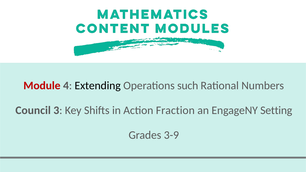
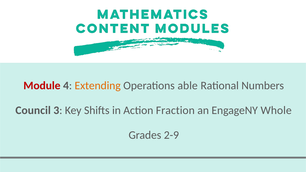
Extending colour: black -> orange (98, 86)
such: such -> able (188, 86)
Setting: Setting -> Whole (276, 110)
3-9: 3-9 -> 2-9 (171, 135)
